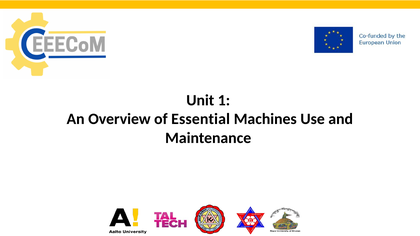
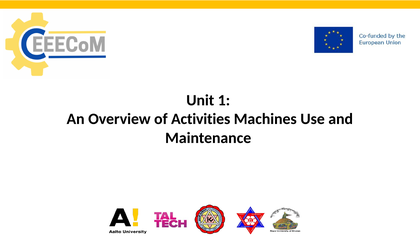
Essential: Essential -> Activities (201, 119)
